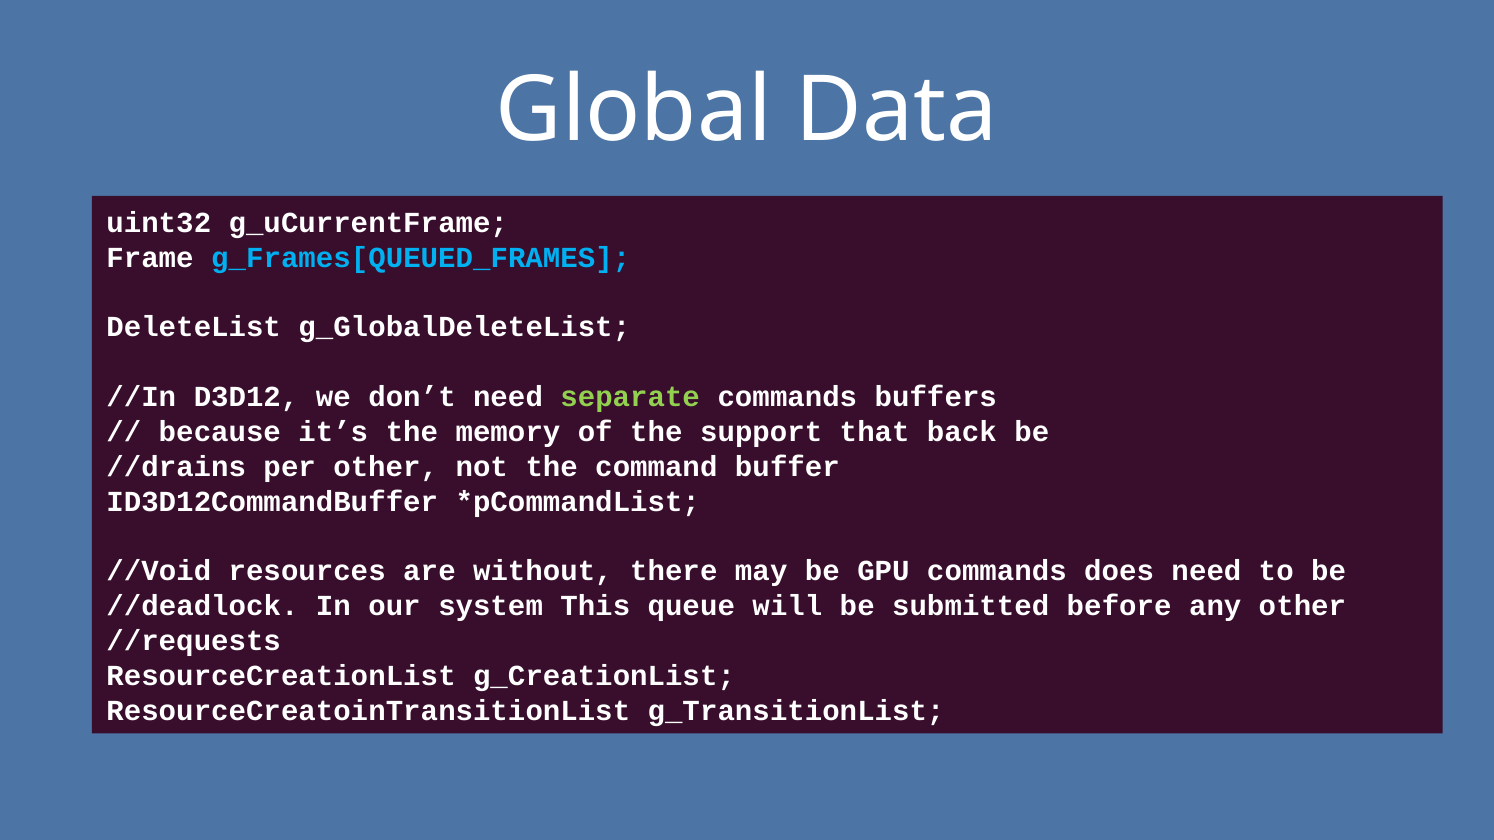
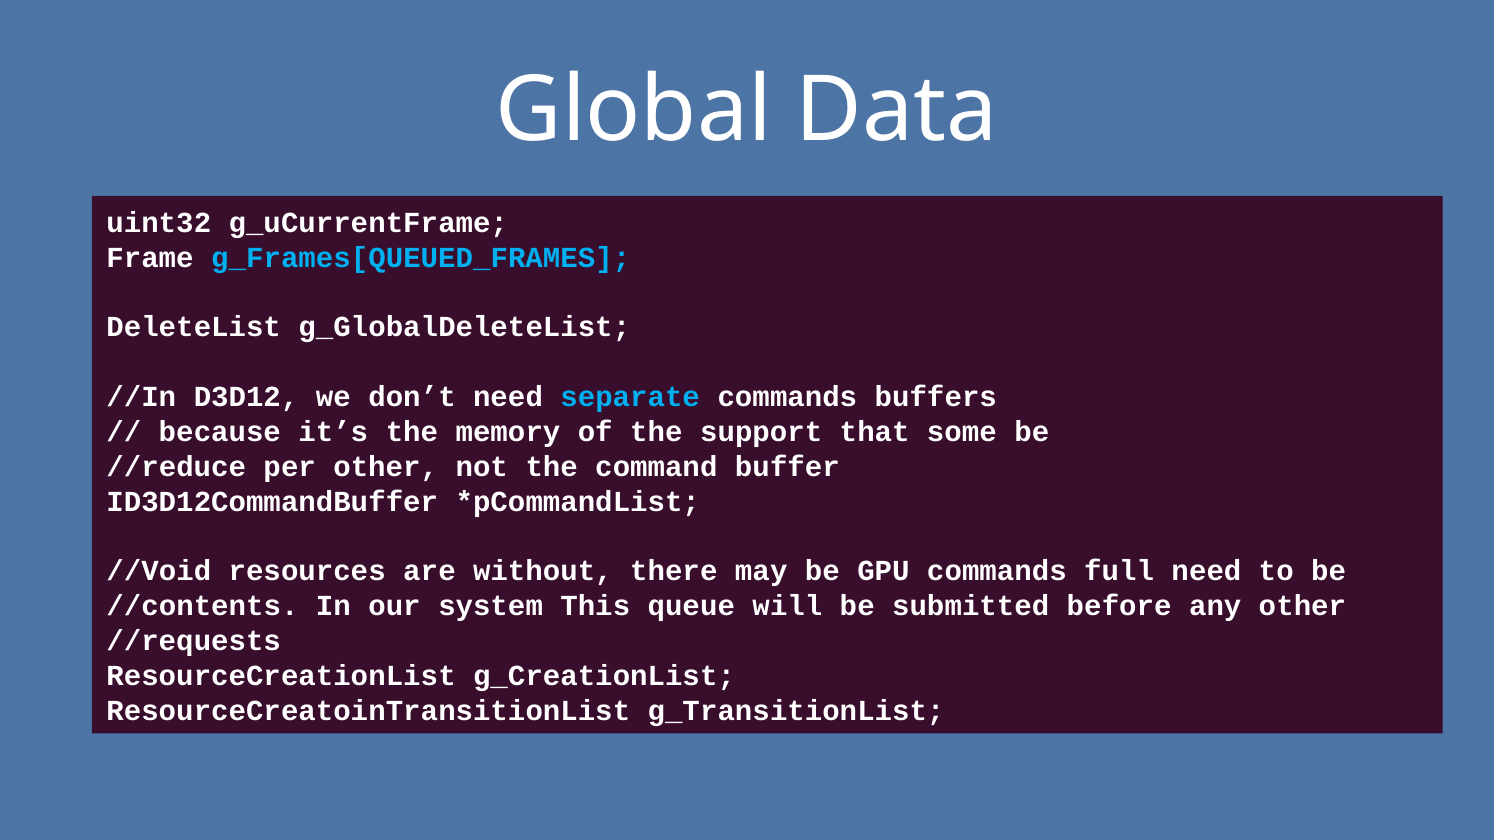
separate colour: light green -> light blue (630, 397)
back: back -> some (962, 432)
//drains: //drains -> //reduce (176, 467)
does: does -> full (1119, 571)
//deadlock: //deadlock -> //contents (202, 606)
